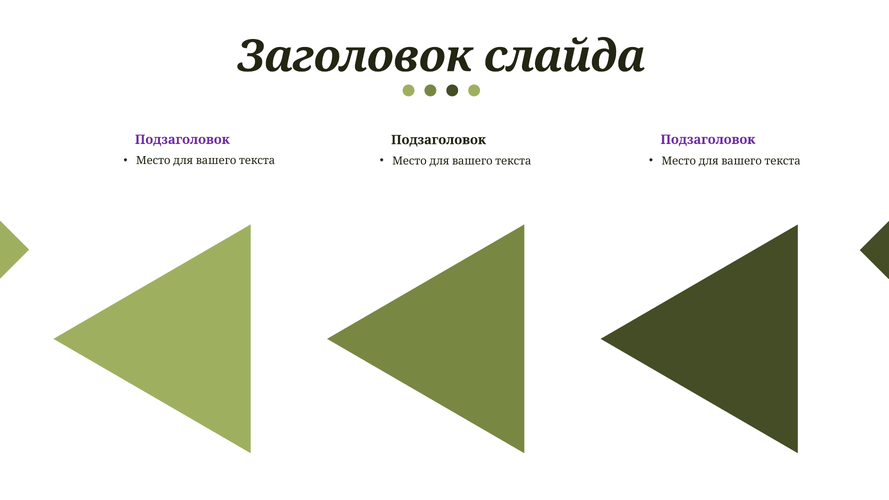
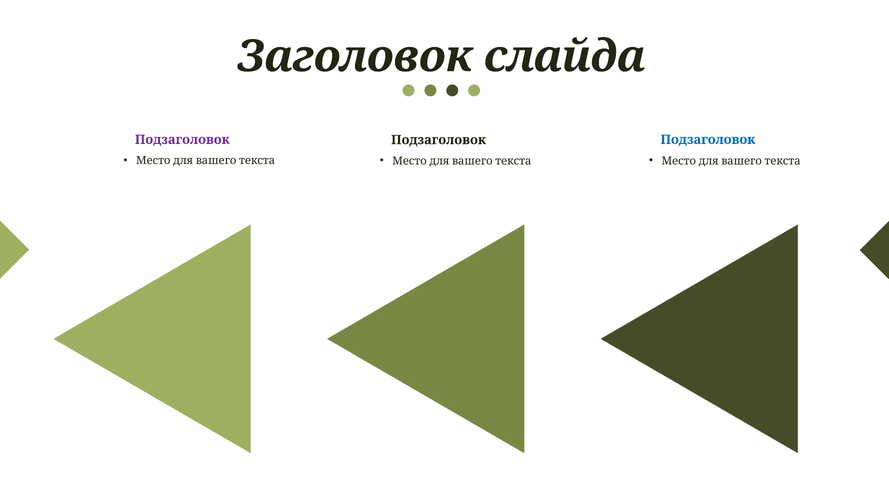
Подзаголовок colour: purple -> blue (708, 140)
